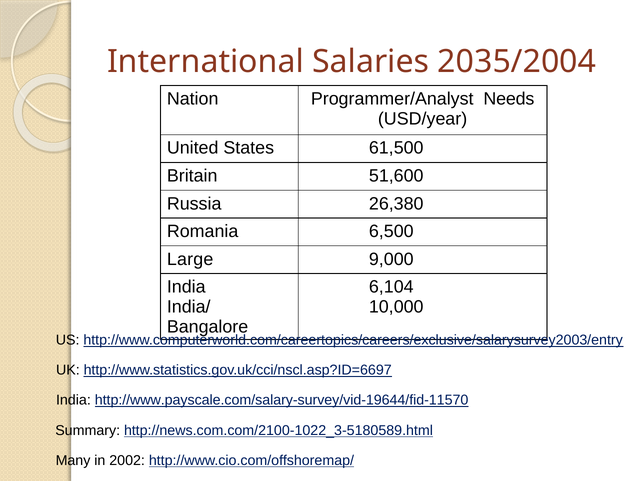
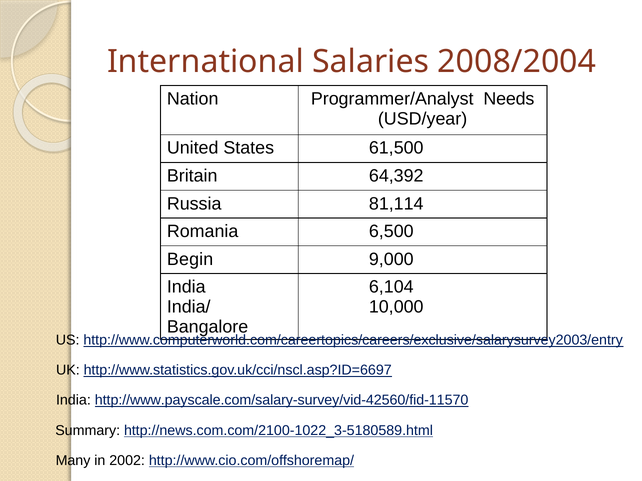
2035/2004: 2035/2004 -> 2008/2004 (517, 62)
51,600: 51,600 -> 64,392 (396, 176)
26,380: 26,380 -> 81,114 (396, 204)
Large: Large -> Begin (190, 259)
http://www.payscale.com/salary-survey/vid-19644/fid-11570: http://www.payscale.com/salary-survey/vid-19644/fid-11570 -> http://www.payscale.com/salary-survey/vid-42560/fid-11570 (282, 401)
